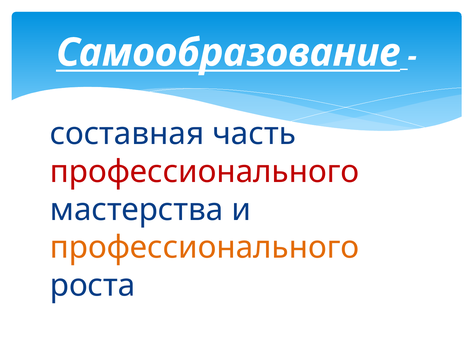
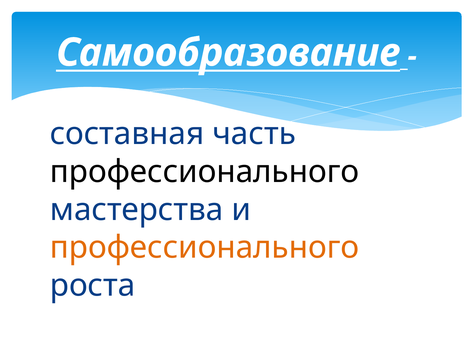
профессионального colour: red -> black (205, 172)
